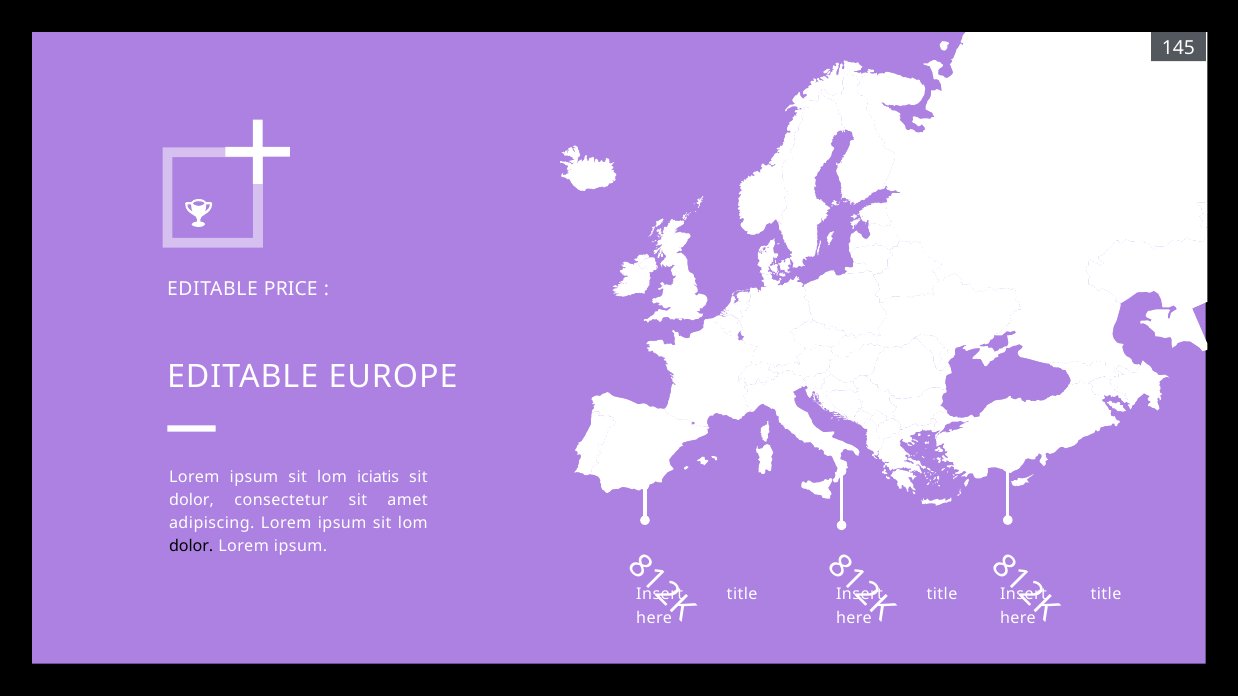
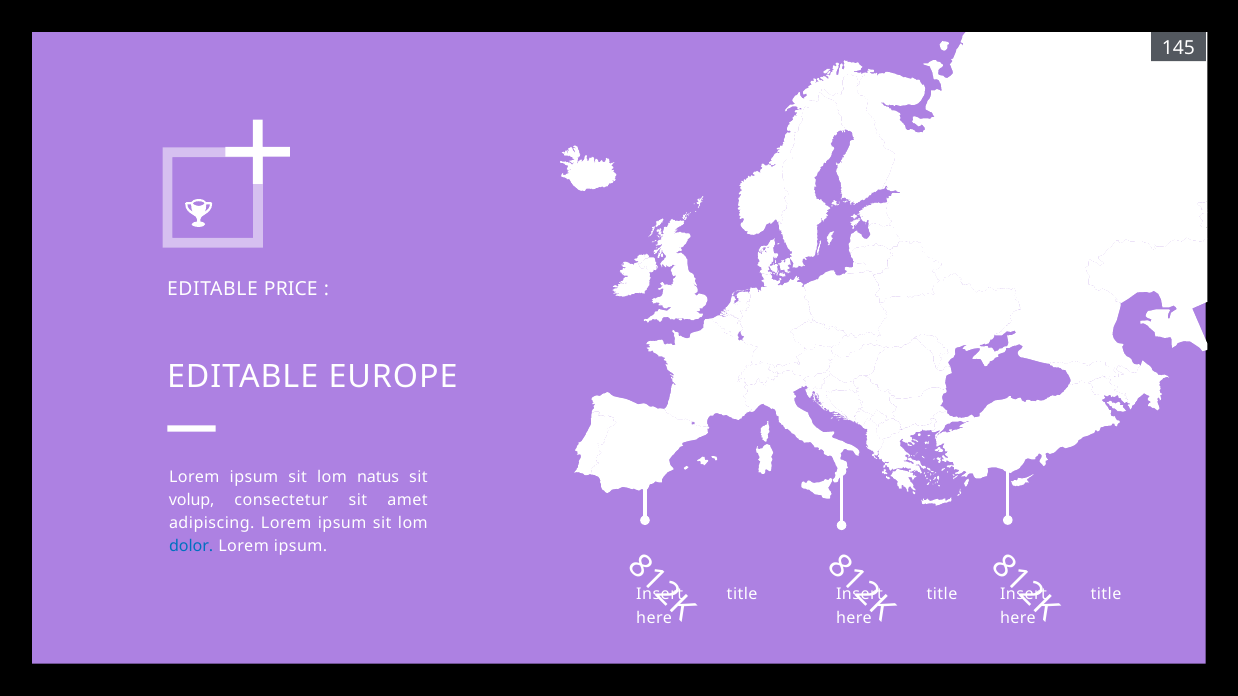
iciatis: iciatis -> natus (378, 477)
dolor: dolor -> volup (192, 500)
dolor colour: black -> blue (191, 547)
